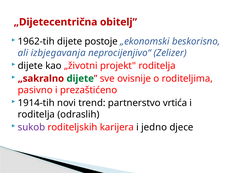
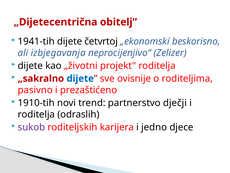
1962-tih: 1962-tih -> 1941-tih (36, 41)
postoje: postoje -> četvrtoj (101, 41)
dijete colour: green -> blue (80, 78)
1914-tih: 1914-tih -> 1910-tih (36, 103)
vrtića: vrtića -> dječji (175, 103)
